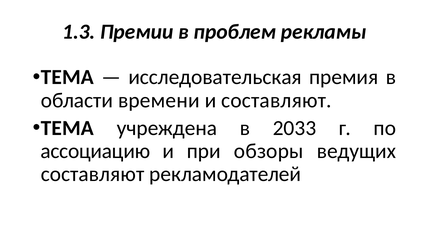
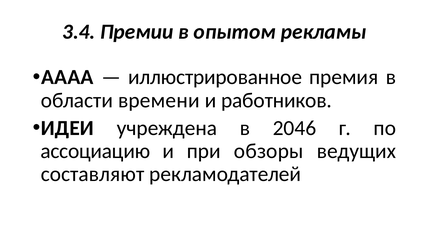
1.3: 1.3 -> 3.4 (79, 32)
проблем: проблем -> опытом (235, 32)
ТЕМА: ТЕМА -> АААА (67, 77)
исследовательская: исследовательская -> иллюстрированное (215, 77)
и составляют: составляют -> работников (277, 100)
ТЕМА: ТЕМА -> ИДЕИ (67, 128)
2033: 2033 -> 2046 (294, 128)
